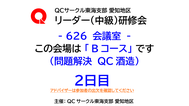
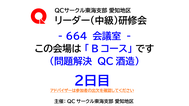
626: 626 -> 664 (76, 37)
